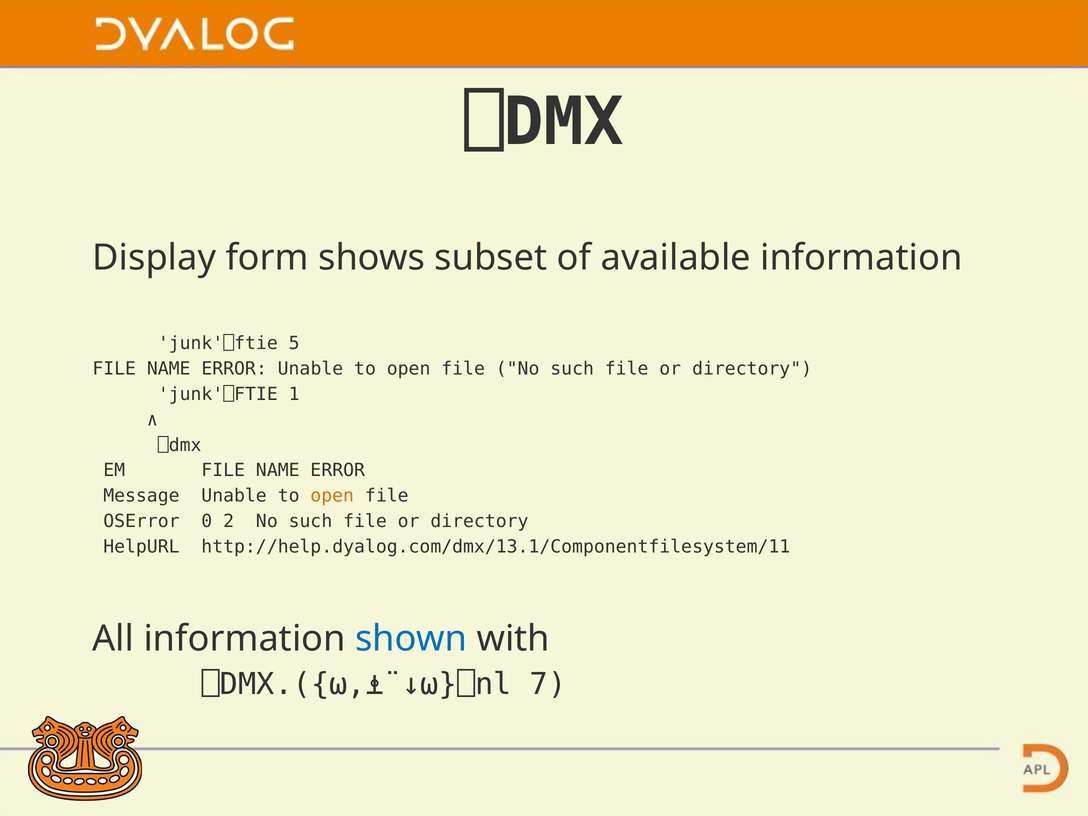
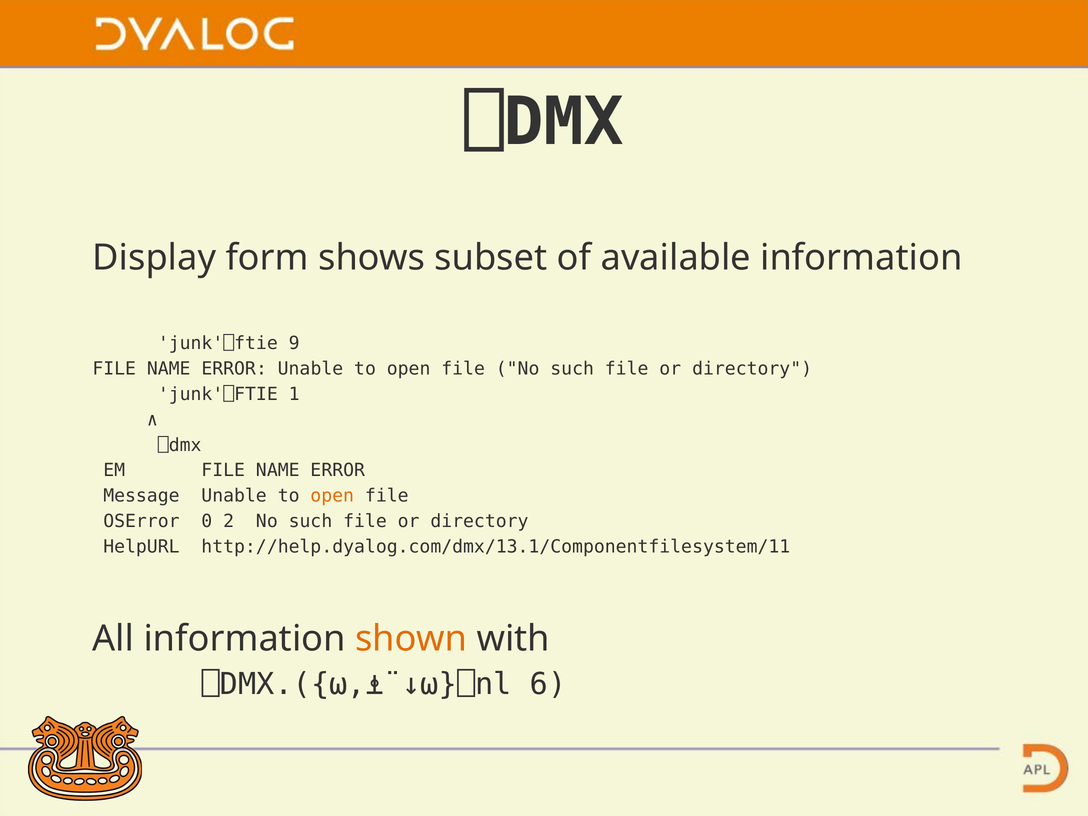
5: 5 -> 9 (294, 344)
shown colour: blue -> orange (411, 639)
7: 7 -> 6 (548, 684)
